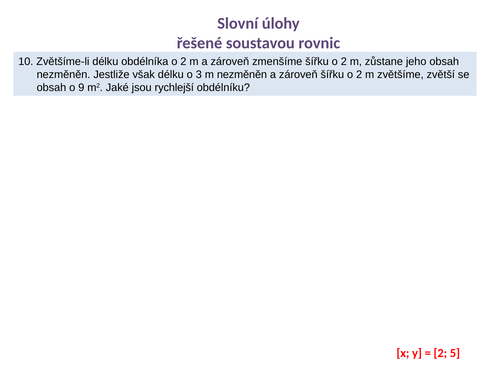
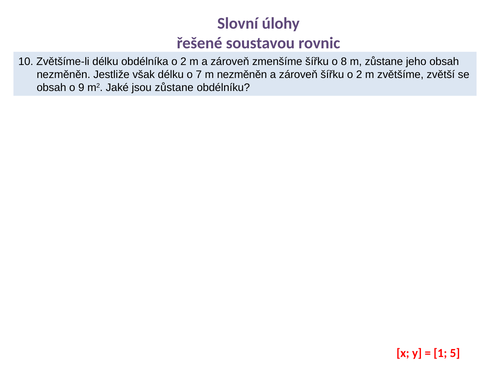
zmenšíme šířku o 2: 2 -> 8 (344, 61)
3: 3 -> 7 (199, 74)
jsou rychlejší: rychlejší -> zůstane (174, 88)
2: 2 -> 1 (440, 353)
